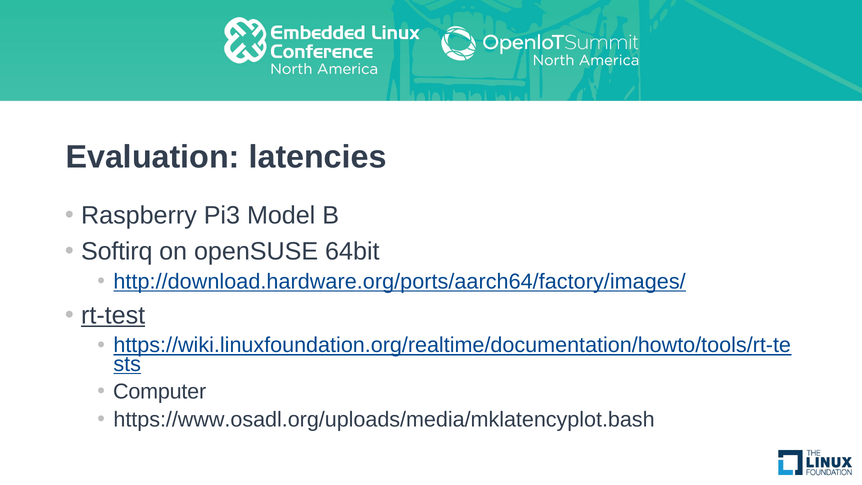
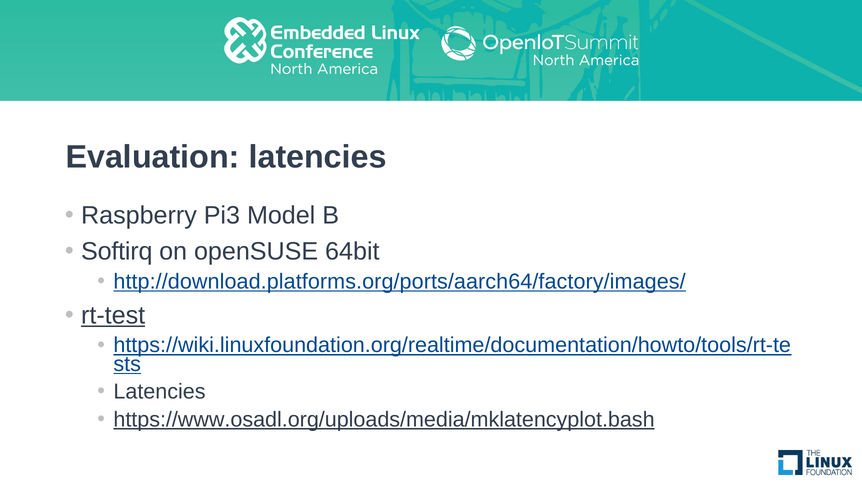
http://download.hardware.org/ports/aarch64/factory/images/: http://download.hardware.org/ports/aarch64/factory/images/ -> http://download.platforms.org/ports/aarch64/factory/images/ (400, 281)
Computer: Computer -> Latencies (160, 392)
https://www.osadl.org/uploads/media/mklatencyplot.bash underline: none -> present (384, 419)
